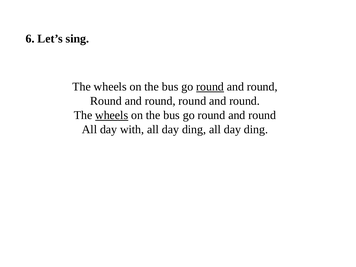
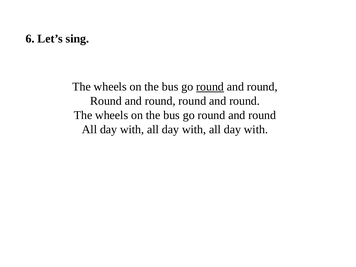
wheels underline: present -> none (112, 115)
ding: ding -> with (194, 130)
ding: ding -> with (256, 130)
